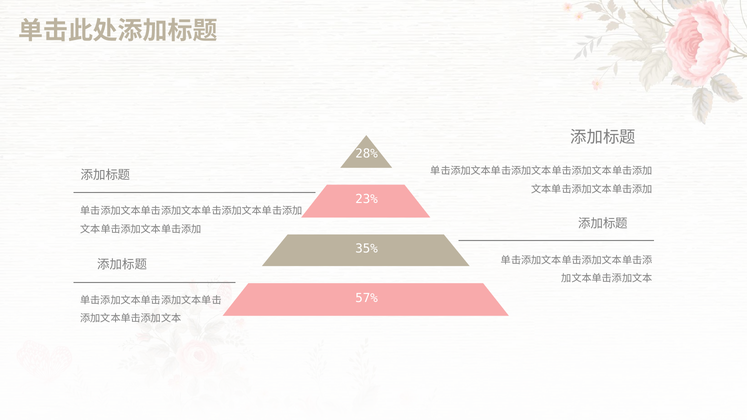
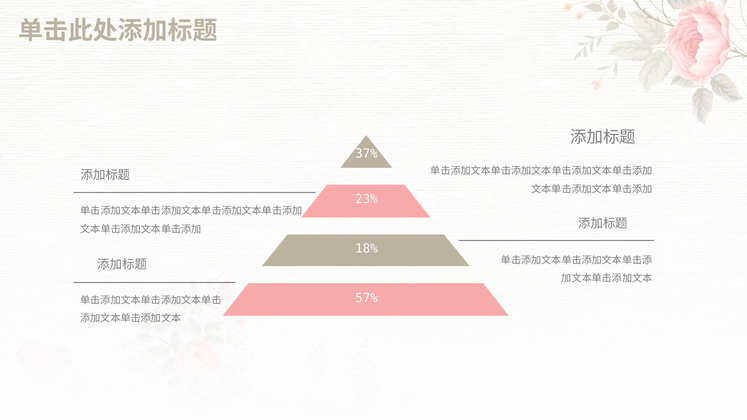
28%: 28% -> 37% (367, 154)
35%: 35% -> 18% (367, 249)
